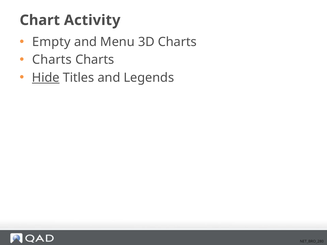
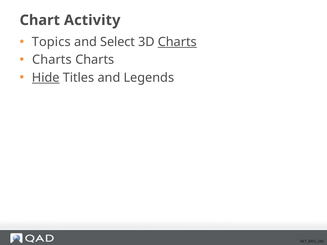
Empty: Empty -> Topics (51, 42)
Menu: Menu -> Select (118, 42)
Charts underline: none -> present (177, 42)
